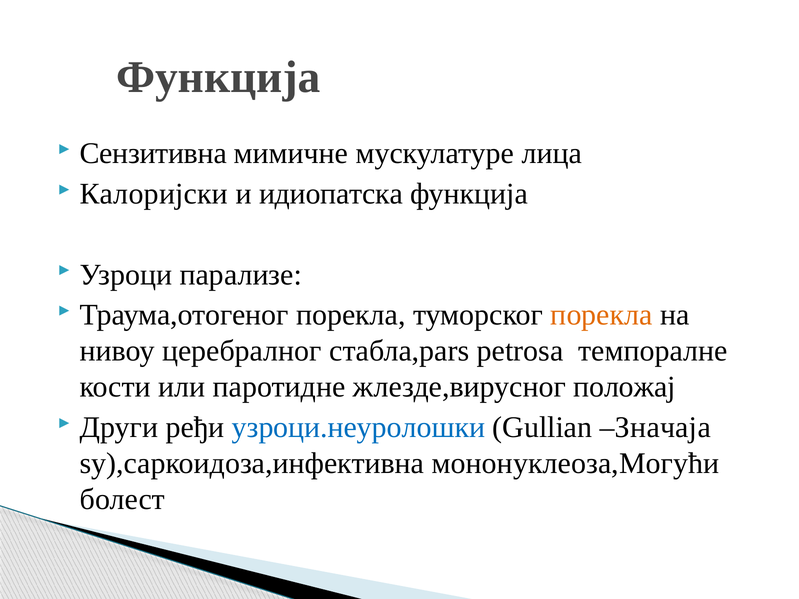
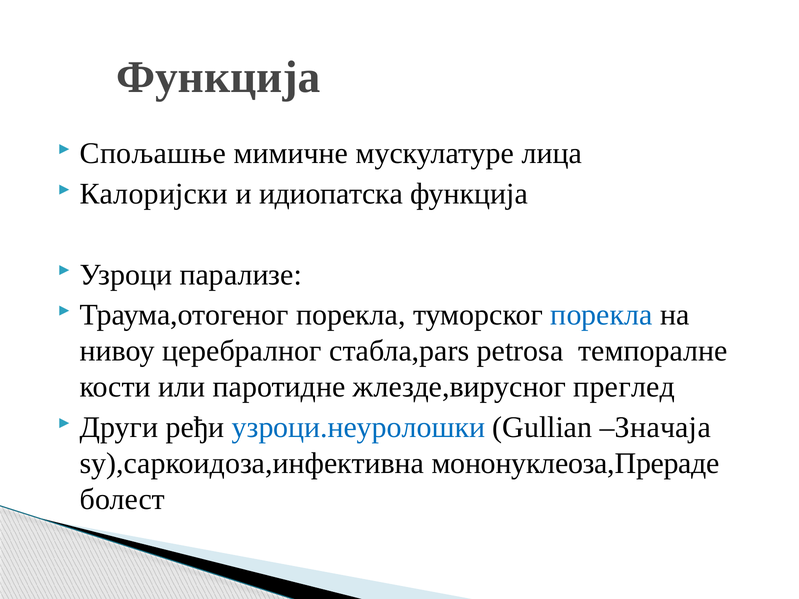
Сензитивна: Сензитивна -> Спољашње (153, 153)
порекла colour: orange -> blue (601, 315)
положај: положај -> преглед (624, 387)
мононуклеоза,Могући: мононуклеоза,Могући -> мононуклеоза,Прераде (576, 464)
